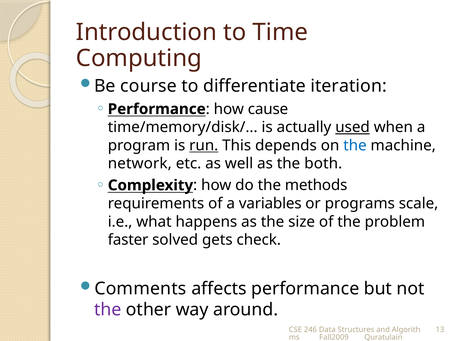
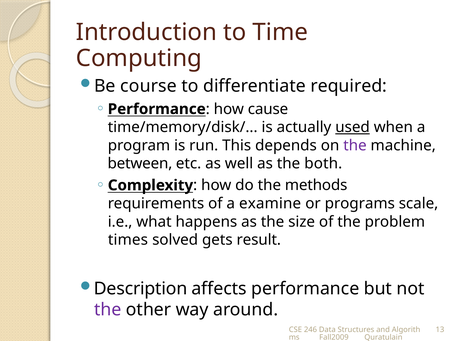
iteration: iteration -> required (349, 86)
run underline: present -> none (204, 146)
the colour: blue -> purple (355, 146)
network: network -> between (140, 164)
variables: variables -> examine (270, 204)
faster: faster -> times (128, 240)
check: check -> result (259, 240)
Comments: Comments -> Description (141, 289)
